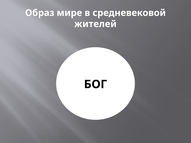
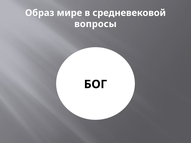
жителей: жителей -> вопросы (95, 24)
